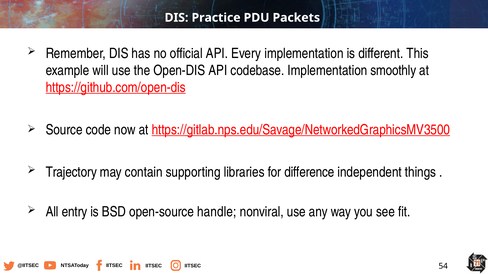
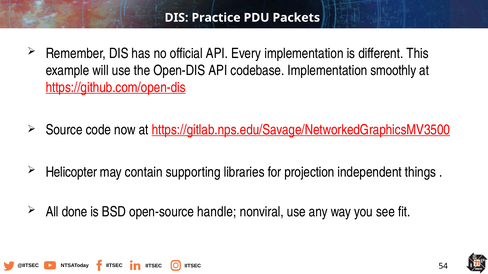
Trajectory: Trajectory -> Helicopter (71, 172)
difference: difference -> projection (309, 172)
entry: entry -> done (75, 212)
